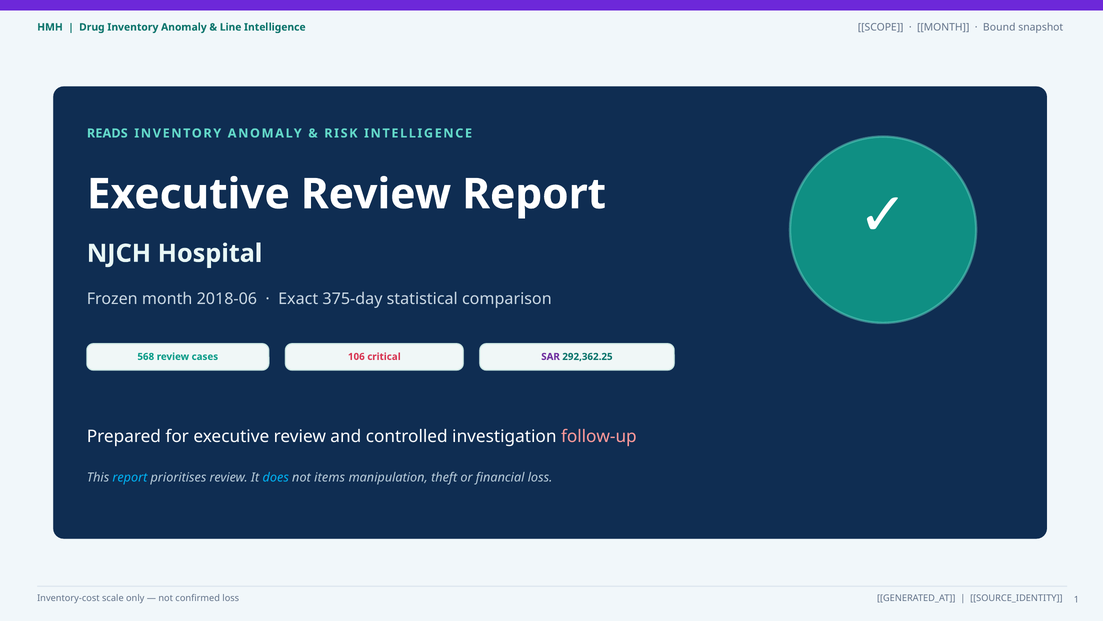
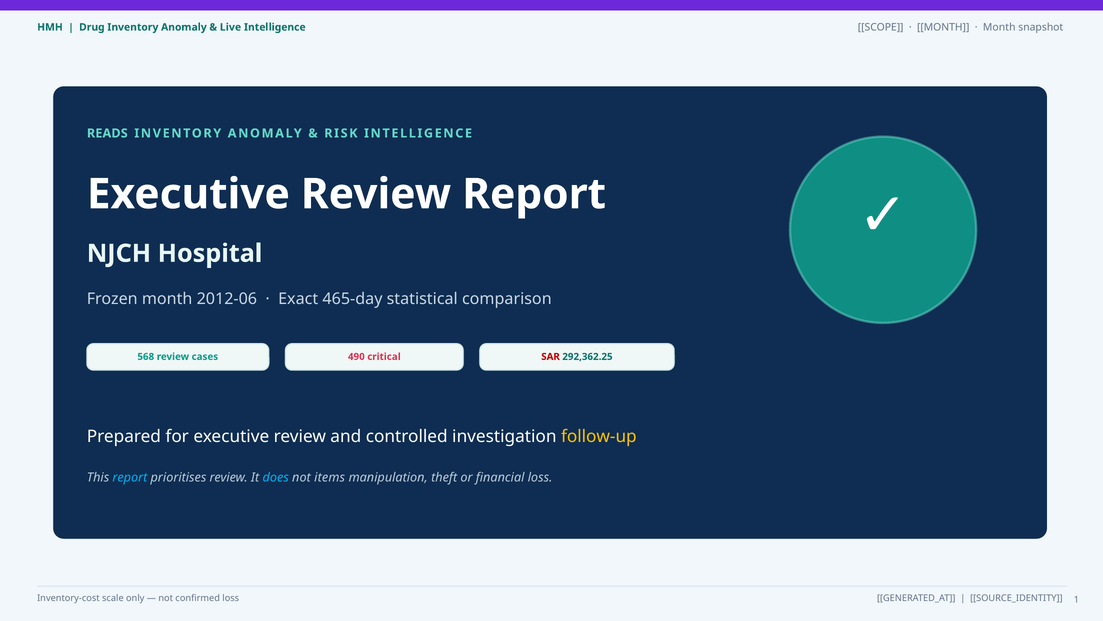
Line: Line -> Live (231, 27)
Bound: Bound -> Month (999, 27)
2018-06: 2018-06 -> 2012-06 (227, 299)
375-day: 375-day -> 465-day (352, 299)
106: 106 -> 490 (356, 356)
SAR colour: purple -> red (551, 356)
follow-up colour: pink -> yellow (599, 436)
